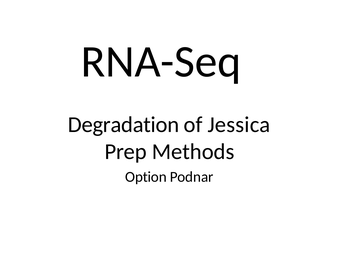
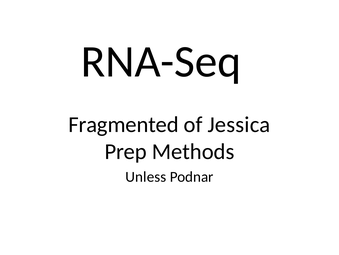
Degradation: Degradation -> Fragmented (123, 124)
Option: Option -> Unless (146, 176)
